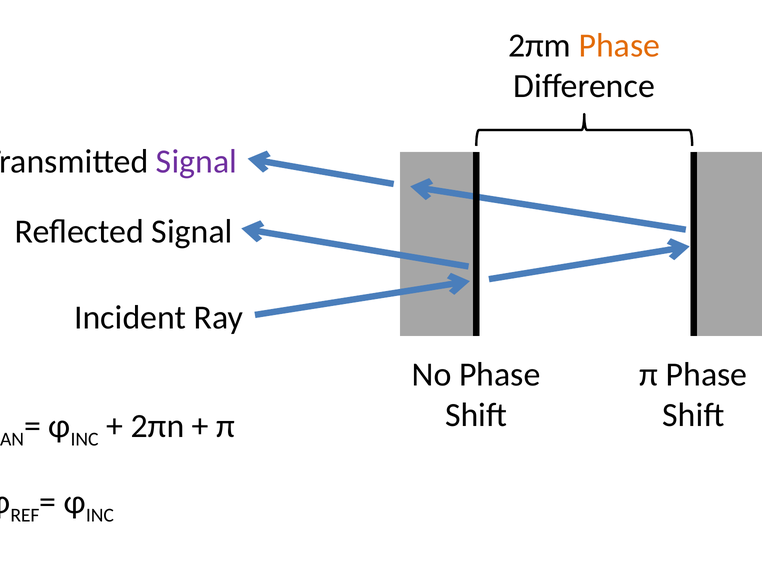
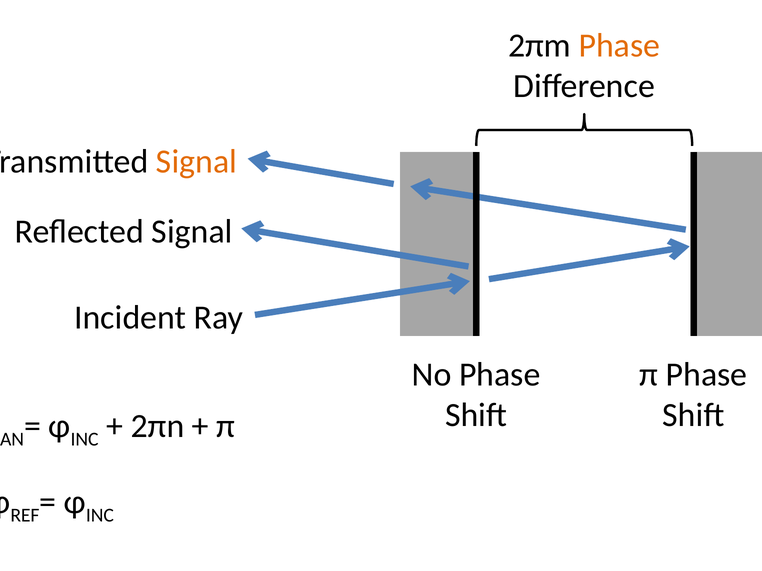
Signal colour: purple -> orange (197, 162)
